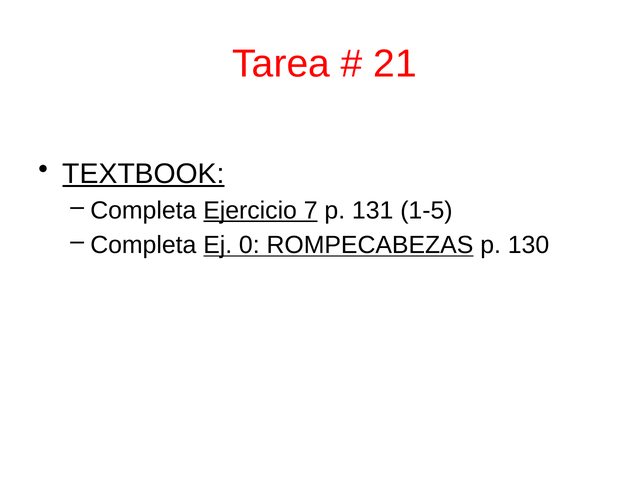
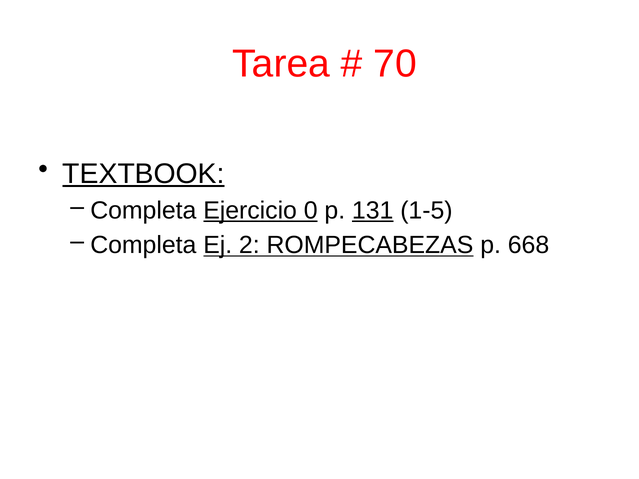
21: 21 -> 70 (395, 64)
7: 7 -> 0 (311, 211)
131 underline: none -> present (373, 211)
0: 0 -> 2 (249, 245)
130: 130 -> 668 (529, 245)
